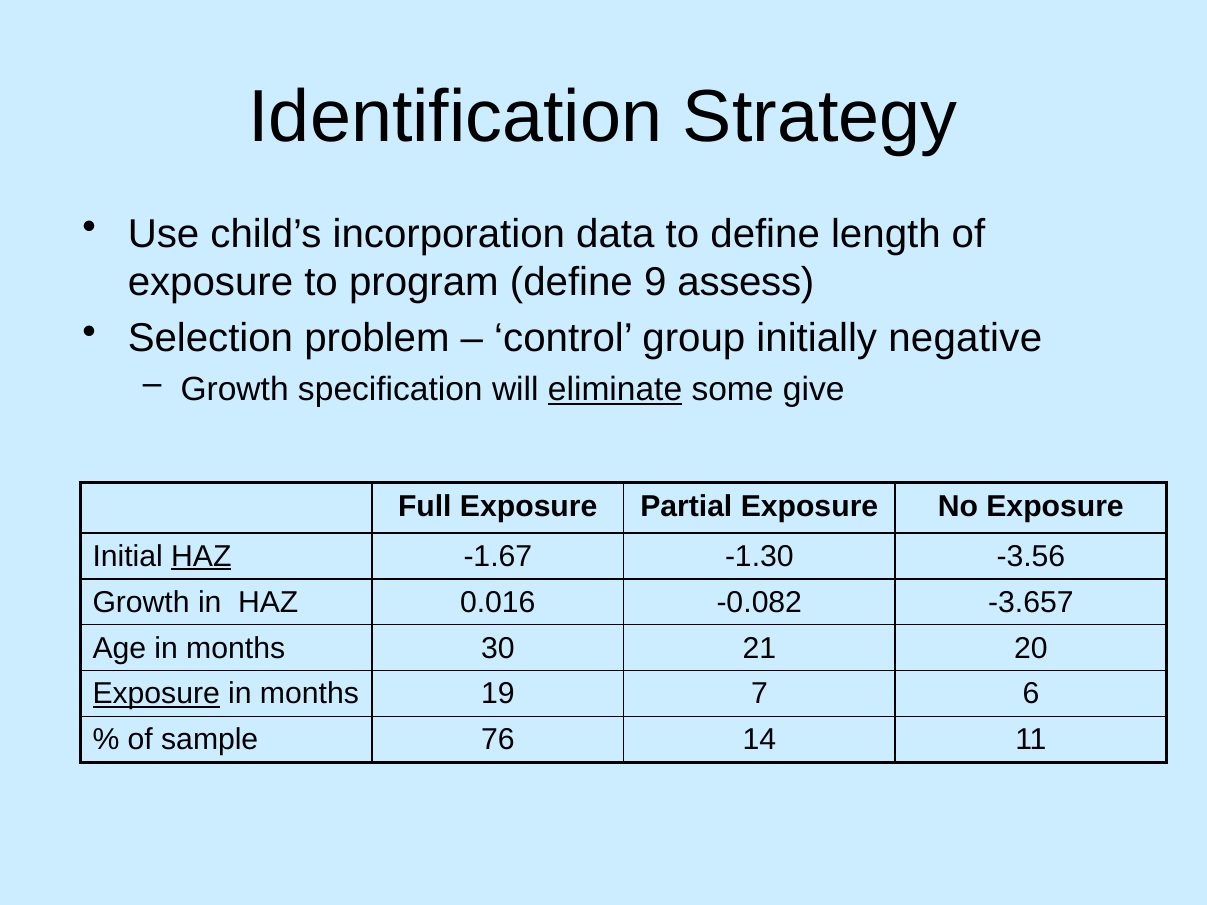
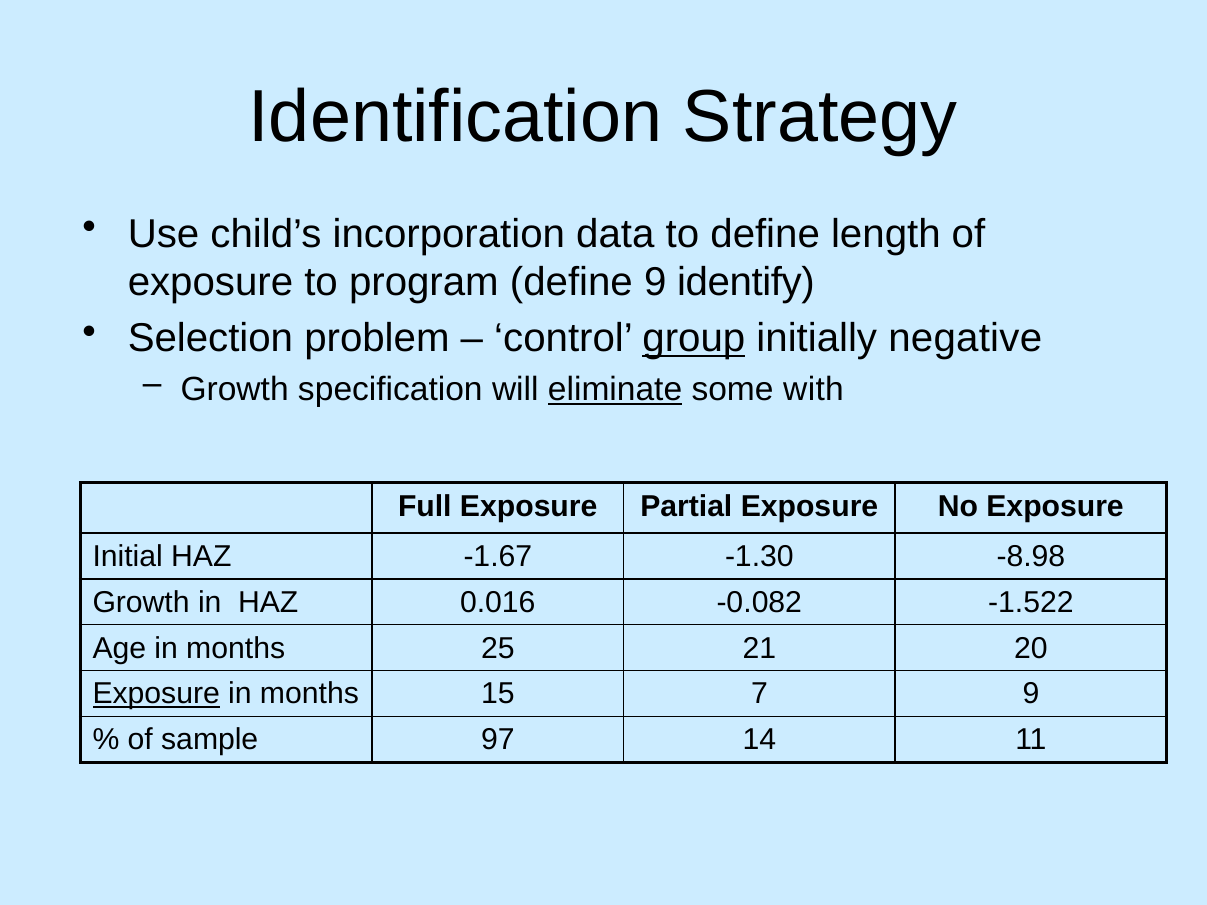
assess: assess -> identify (746, 282)
group underline: none -> present (694, 339)
give: give -> with (814, 389)
HAZ underline: present -> none (201, 557)
-3.56: -3.56 -> -8.98 (1031, 557)
-3.657: -3.657 -> -1.522 (1031, 602)
30: 30 -> 25 (498, 648)
19: 19 -> 15 (498, 694)
7 6: 6 -> 9 (1031, 694)
76: 76 -> 97 (498, 740)
